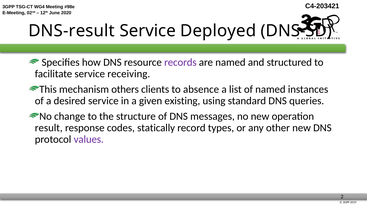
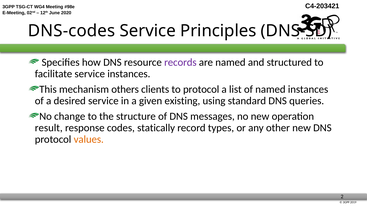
DNS-result: DNS-result -> DNS-codes (72, 31)
Deployed: Deployed -> Principles (218, 31)
service receiving: receiving -> instances (129, 74)
to absence: absence -> protocol (201, 89)
values colour: purple -> orange (89, 139)
